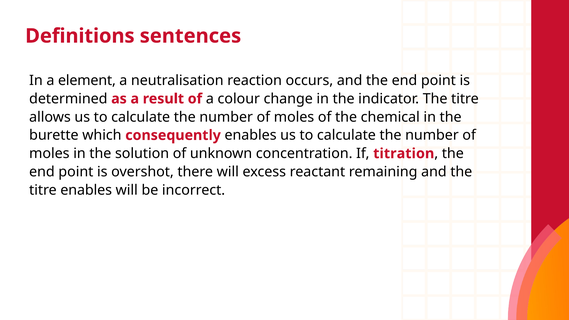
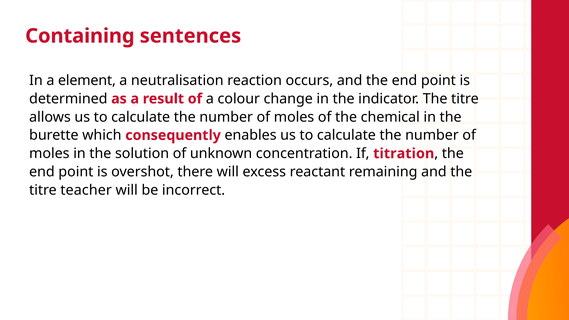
Definitions: Definitions -> Containing (80, 36)
titre enables: enables -> teacher (86, 190)
